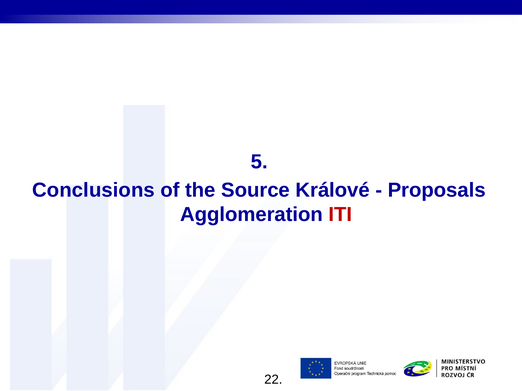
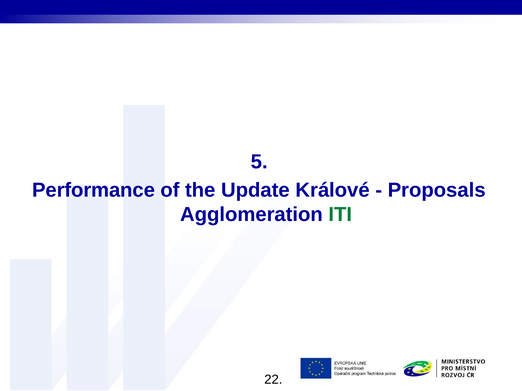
Conclusions: Conclusions -> Performance (94, 190)
Source: Source -> Update (256, 190)
ITI colour: red -> green (340, 215)
